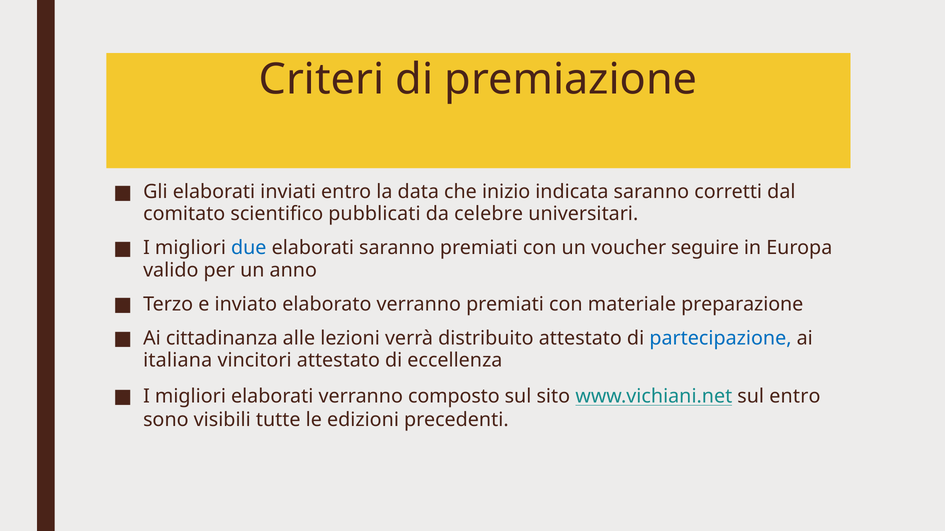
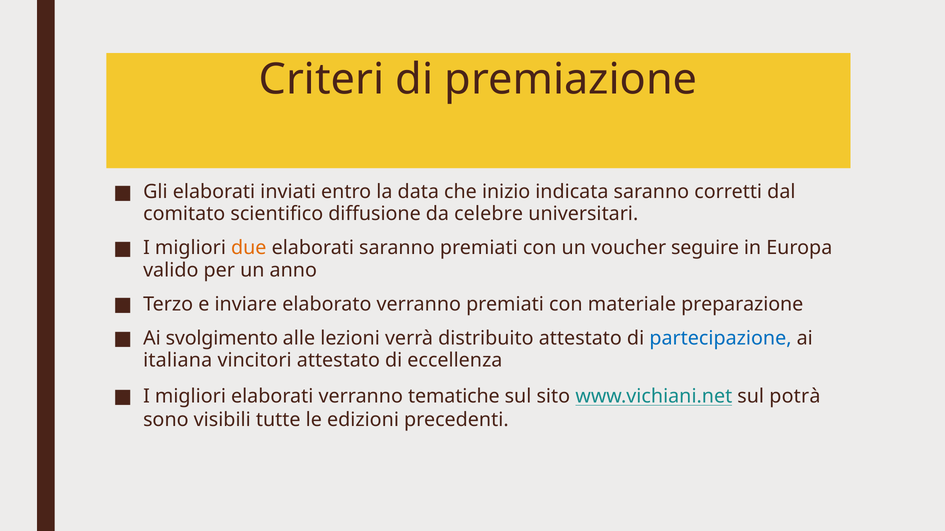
pubblicati: pubblicati -> diffusione (375, 214)
due colour: blue -> orange (249, 248)
inviato: inviato -> inviare (246, 305)
cittadinanza: cittadinanza -> svolgimento (222, 339)
composto: composto -> tematiche (454, 397)
sul entro: entro -> potrà (795, 397)
